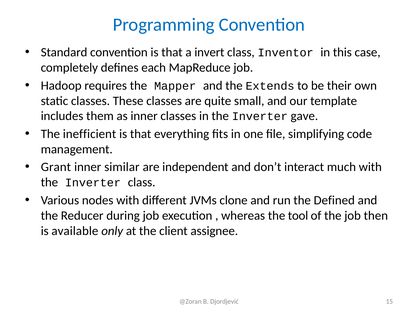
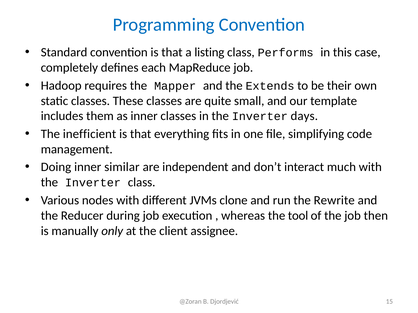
invert: invert -> listing (209, 52)
Inventor: Inventor -> Performs (286, 53)
gave: gave -> days (304, 116)
Grant: Grant -> Doing (56, 167)
Defined: Defined -> Rewrite (334, 201)
available: available -> manually (75, 231)
